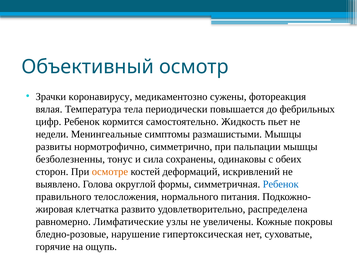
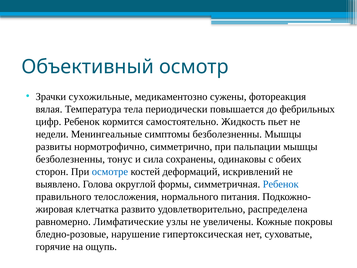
коронавирусу: коронавирусу -> сухожильные (100, 97)
симптомы размашистыми: размашистыми -> безболезненны (227, 134)
осмотре colour: orange -> blue (110, 172)
